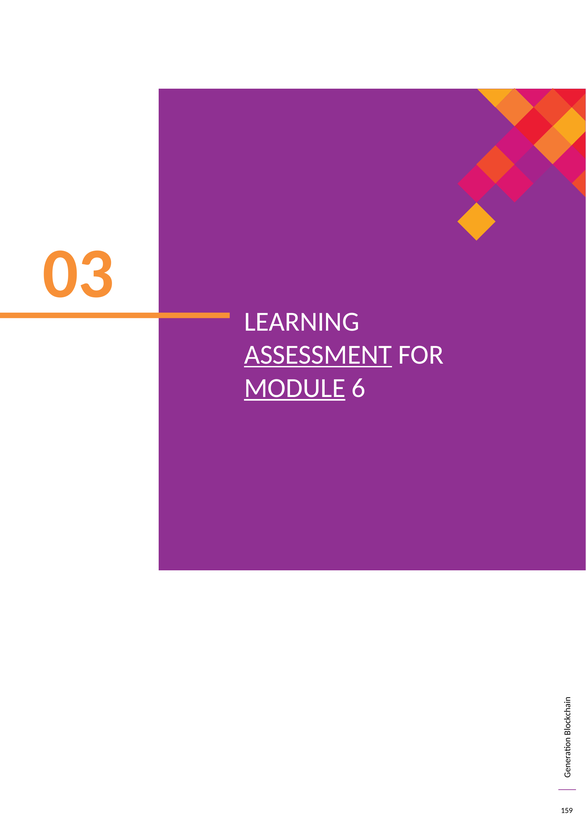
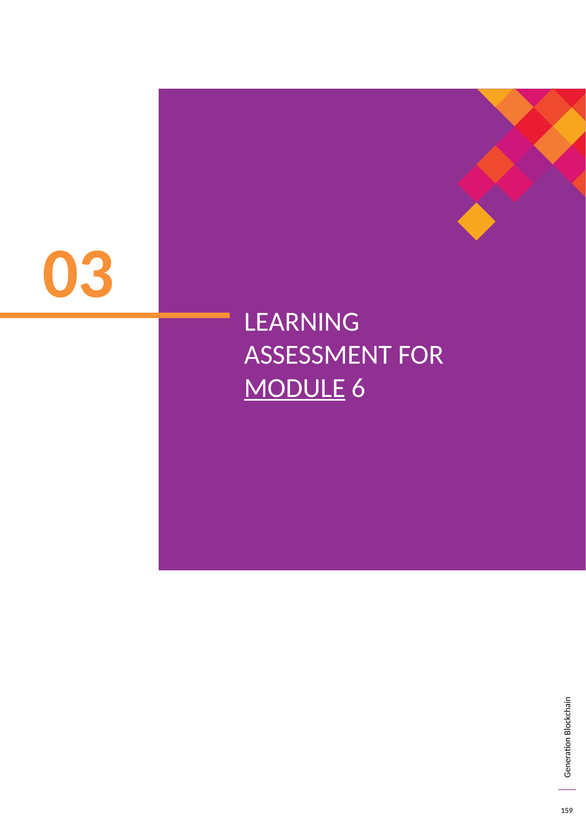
ASSESSMENT underline: present -> none (318, 355)
